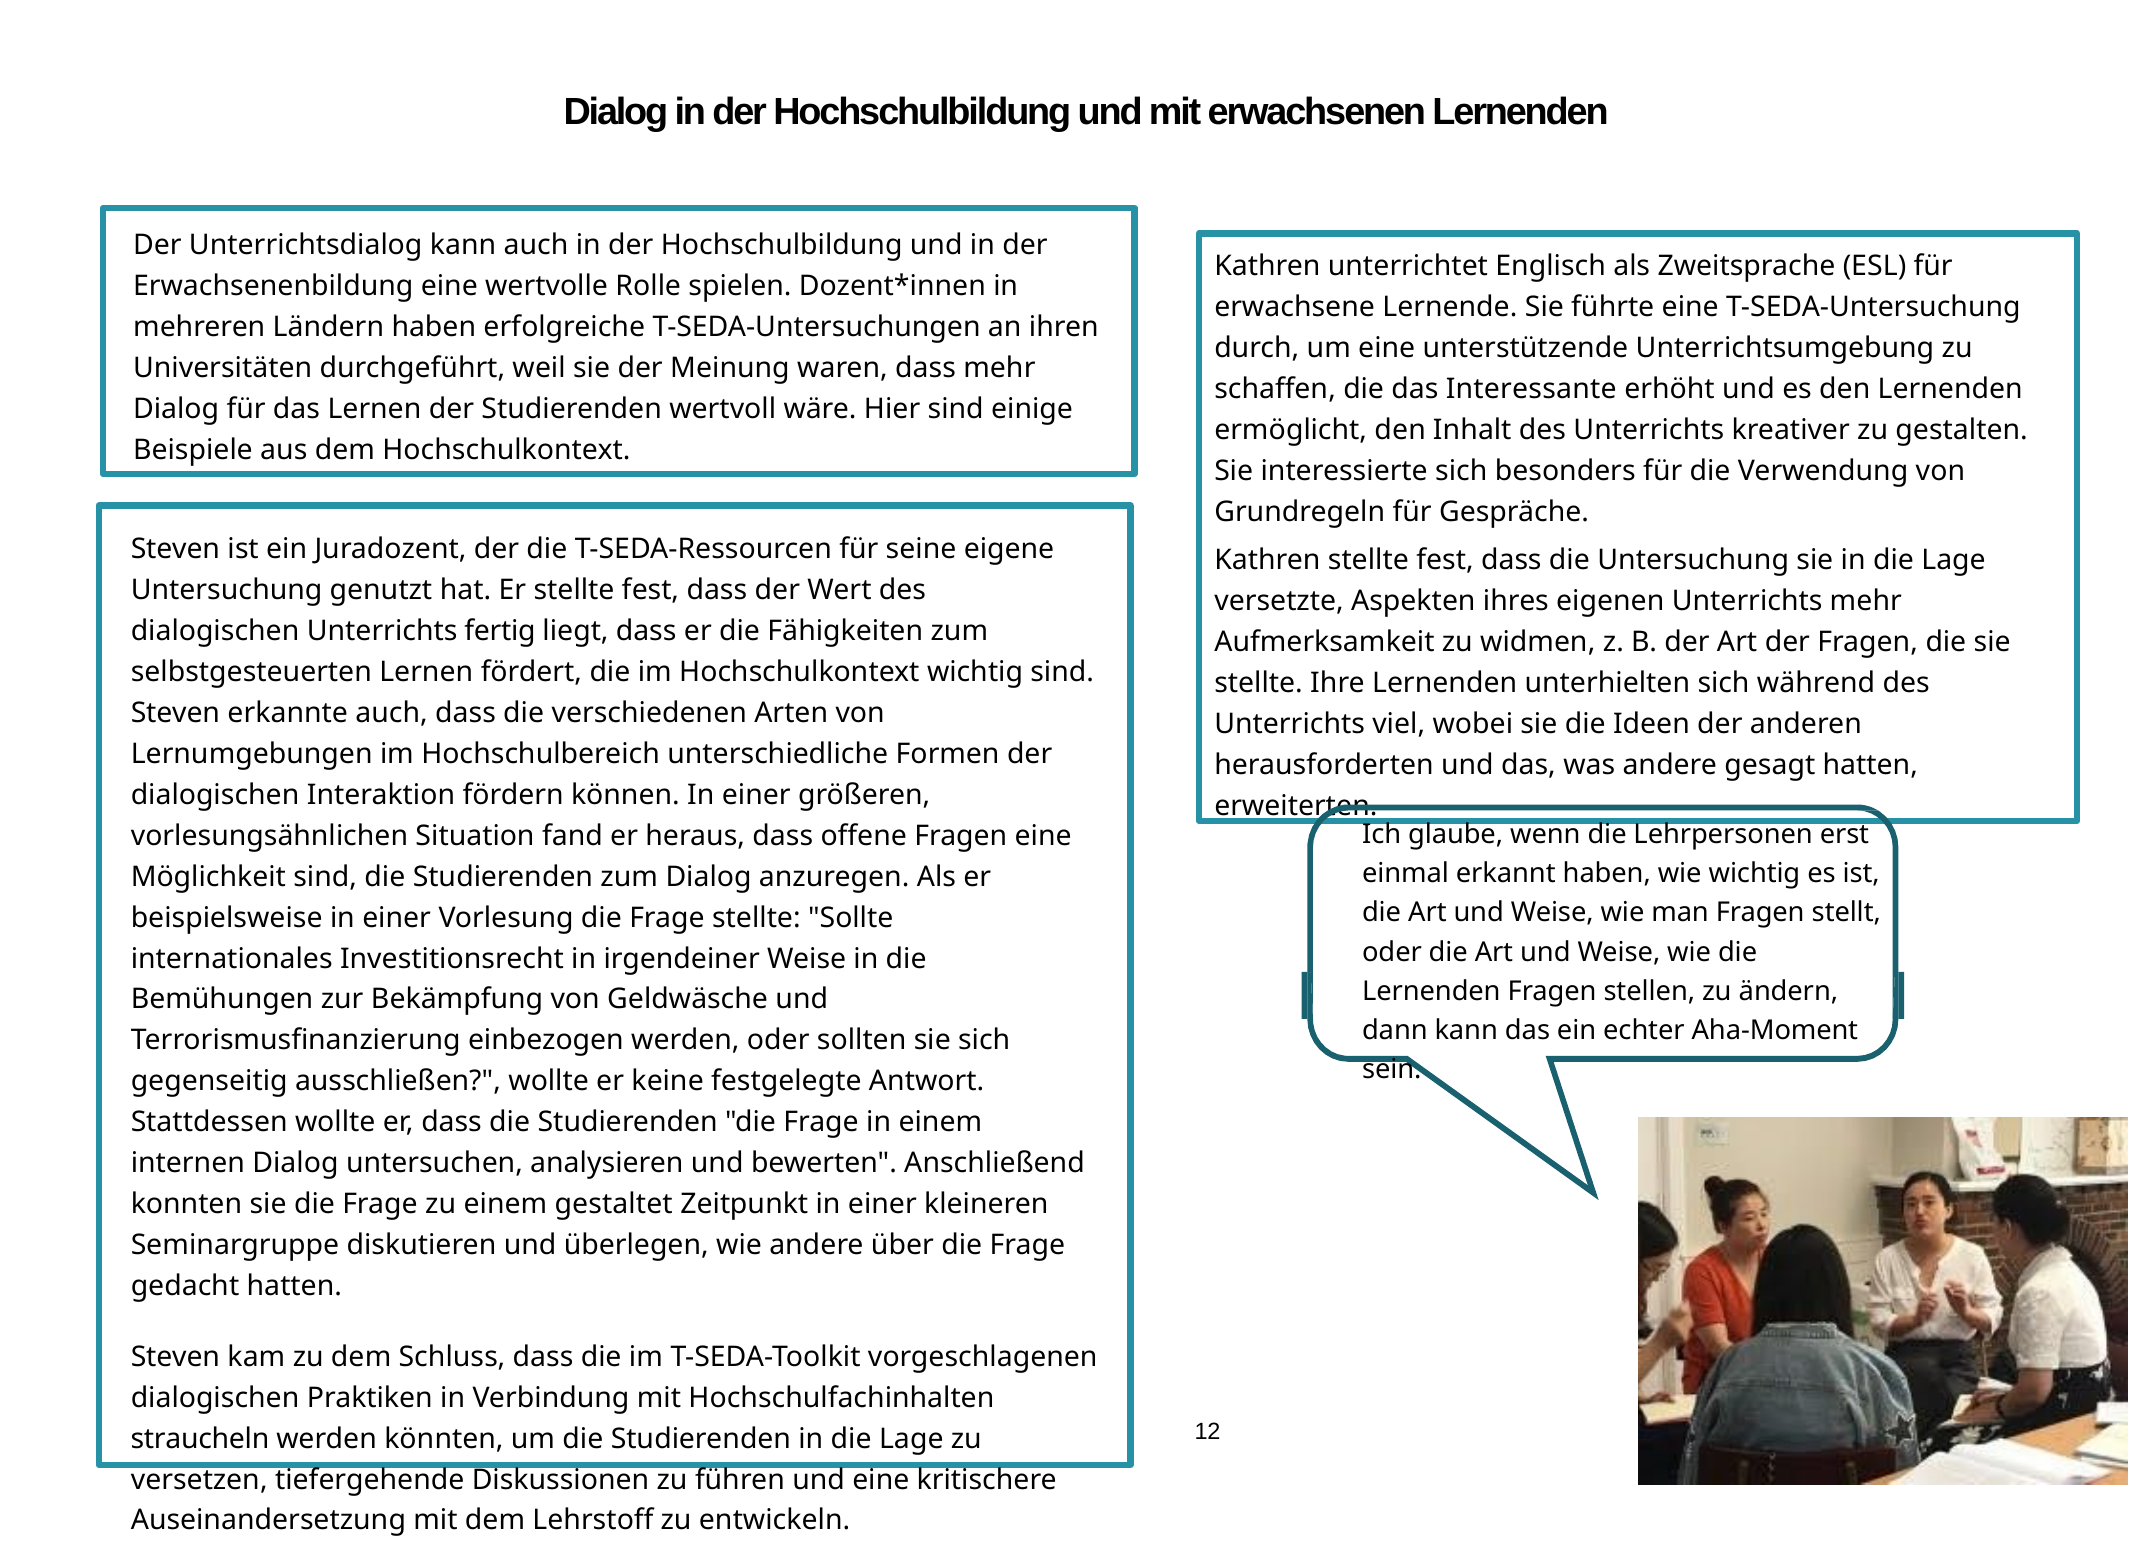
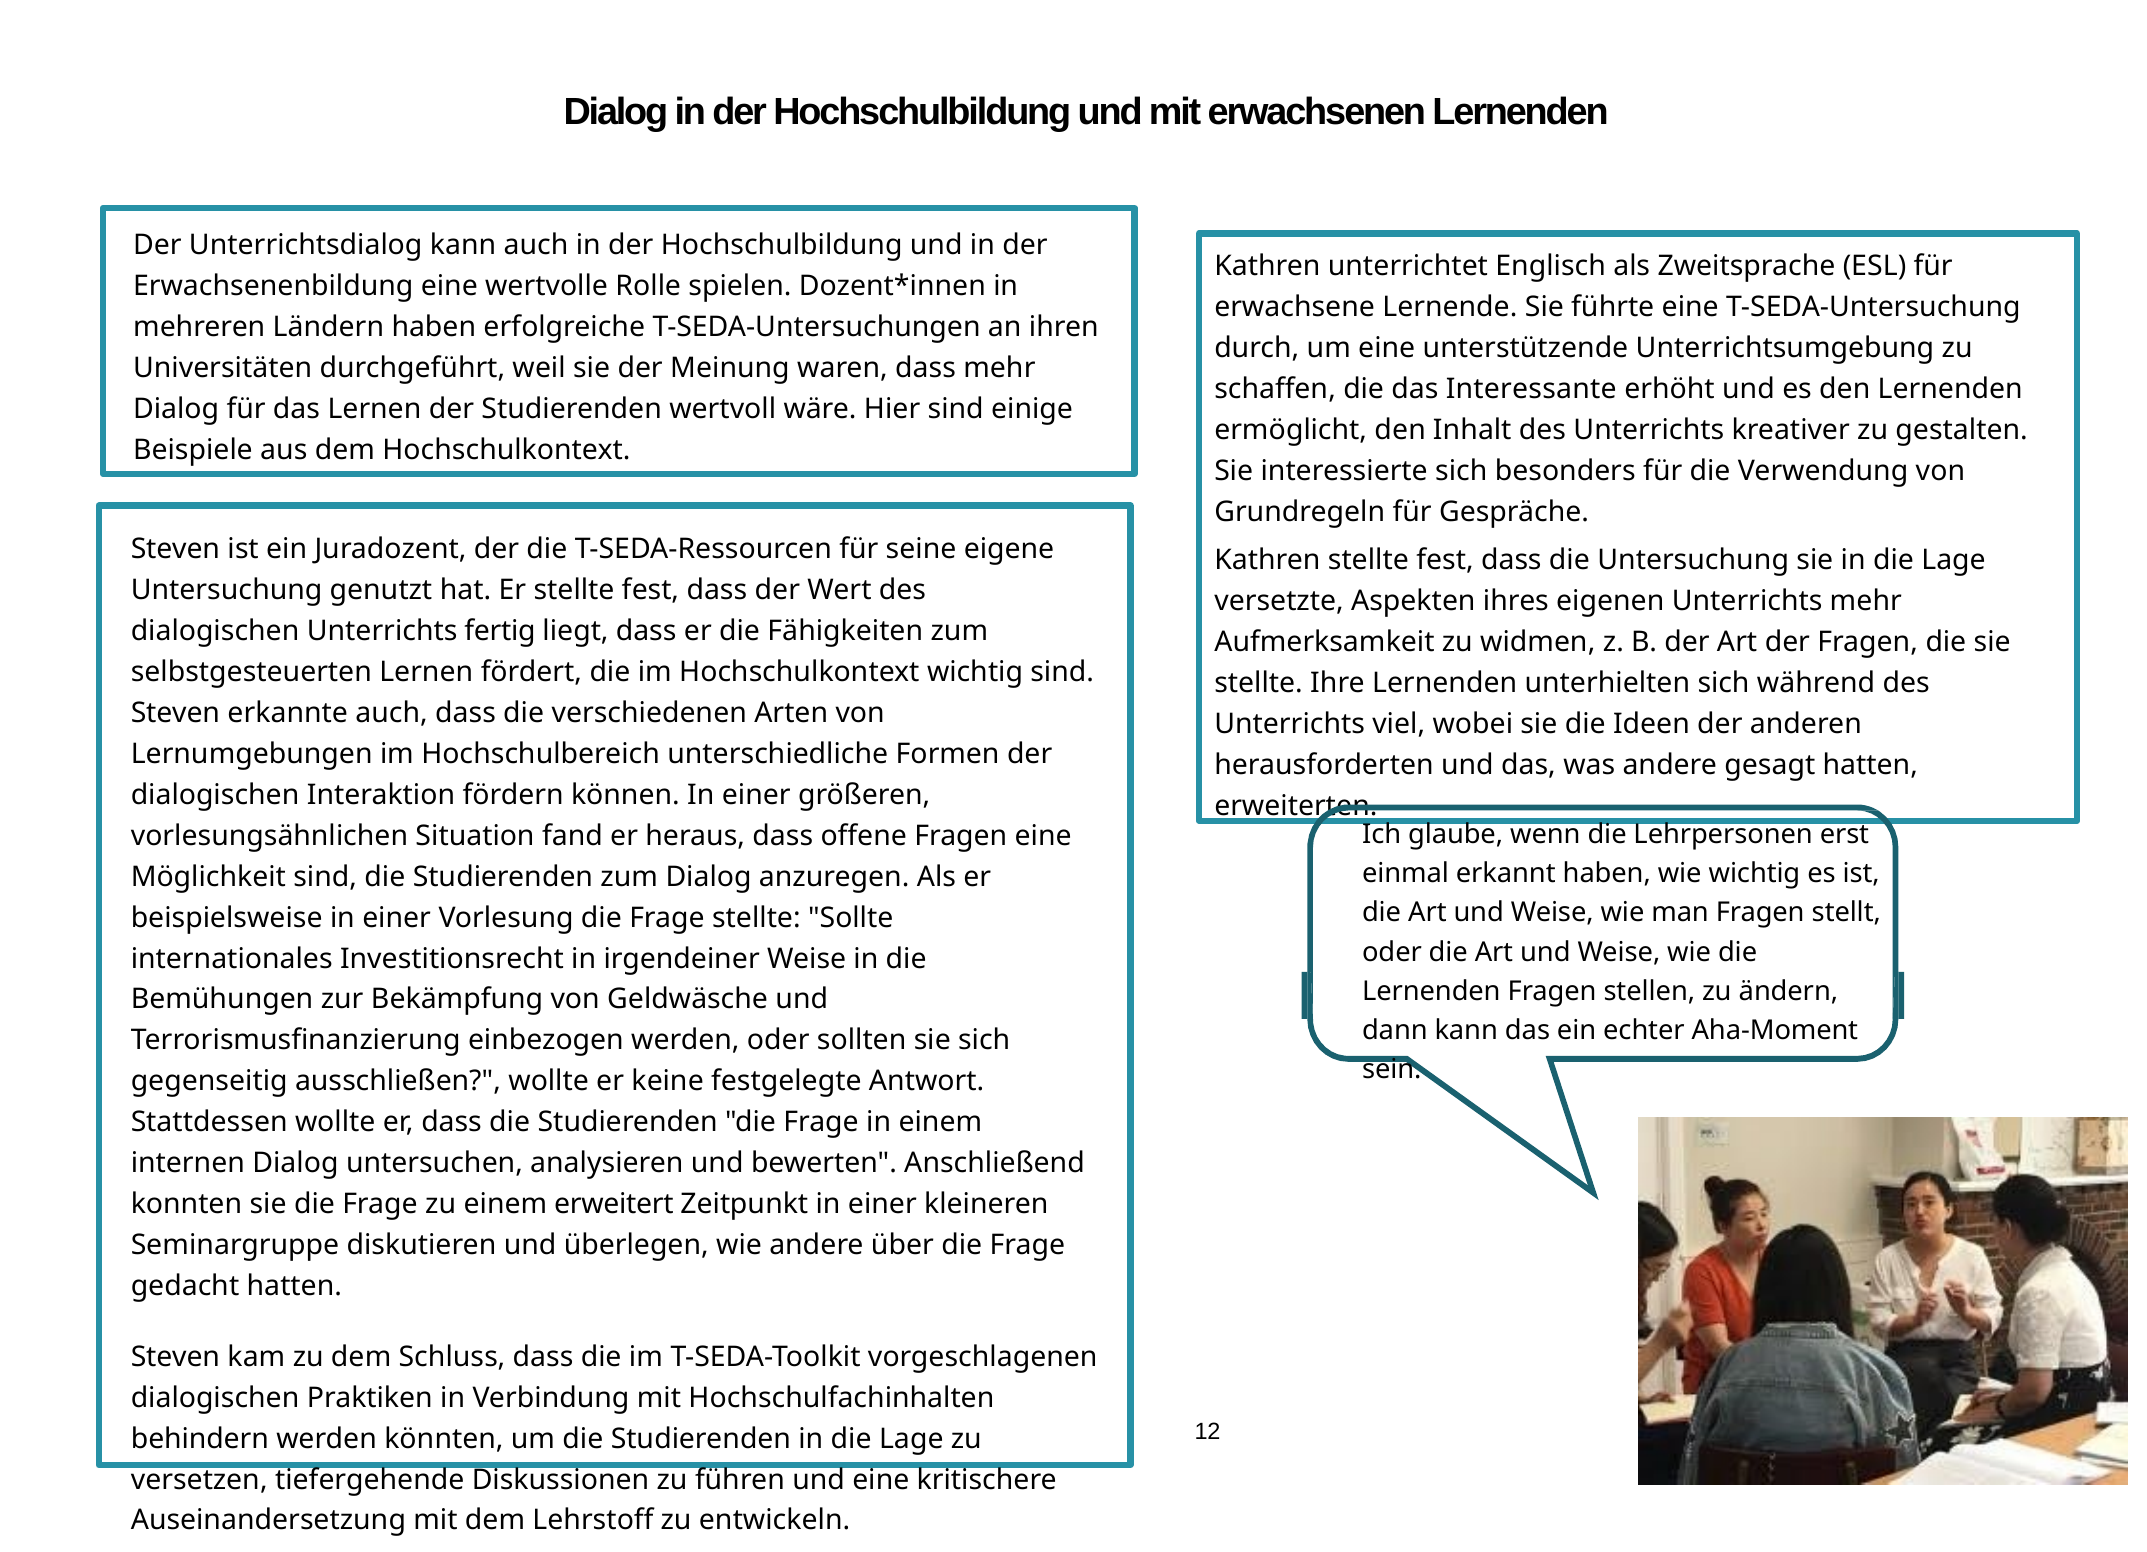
gestaltet: gestaltet -> erweitert (614, 1204)
straucheln: straucheln -> behindern (200, 1438)
